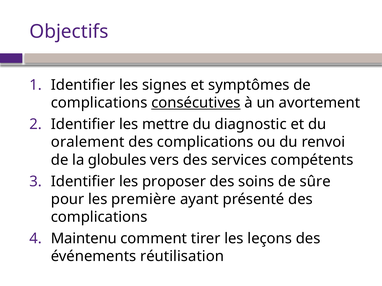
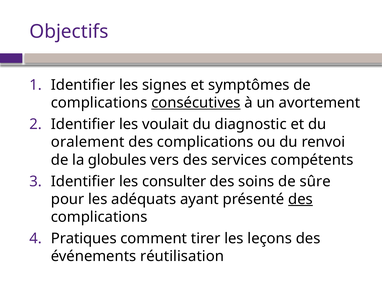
mettre: mettre -> voulait (165, 124)
proposer: proposer -> consulter (174, 182)
première: première -> adéquats (144, 200)
des underline: none -> present (300, 200)
Maintenu: Maintenu -> Pratiques (84, 239)
